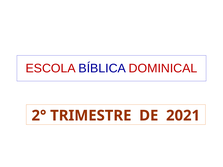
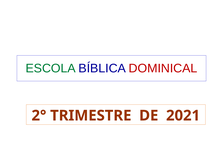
ESCOLA colour: red -> green (51, 68)
